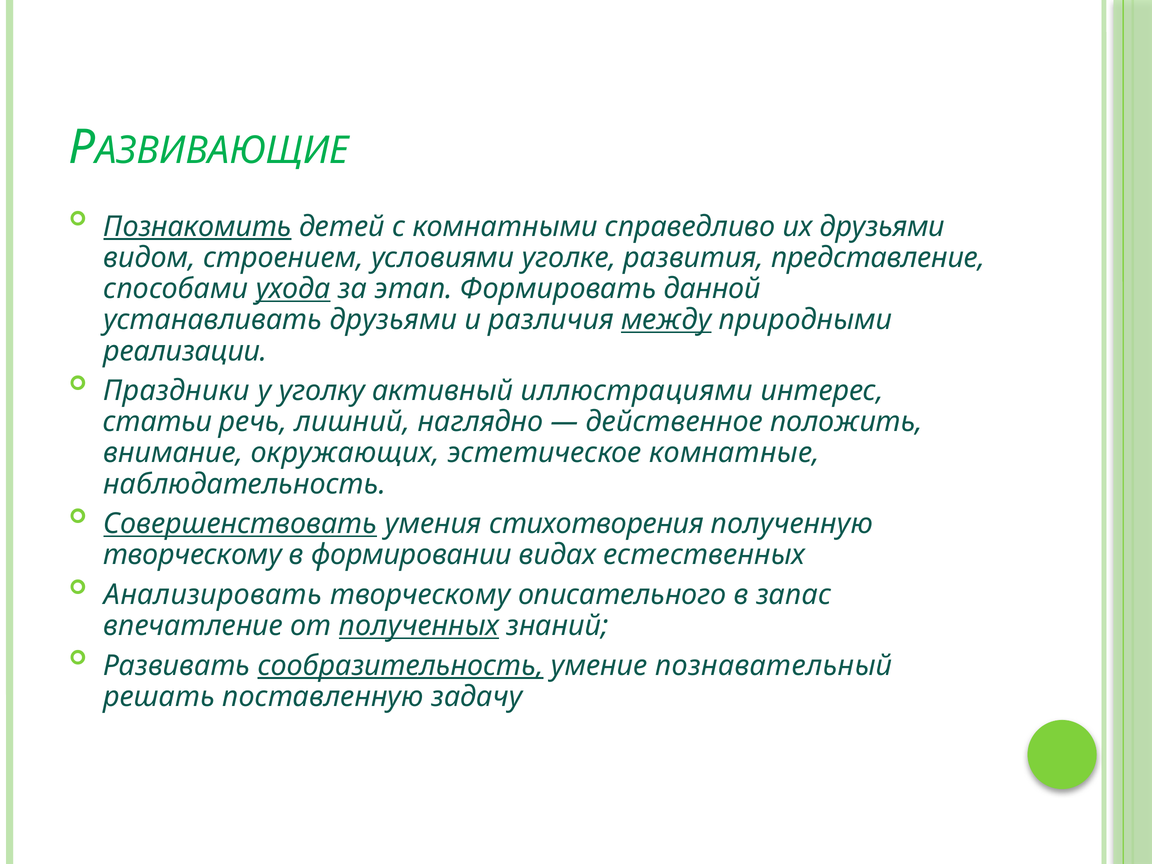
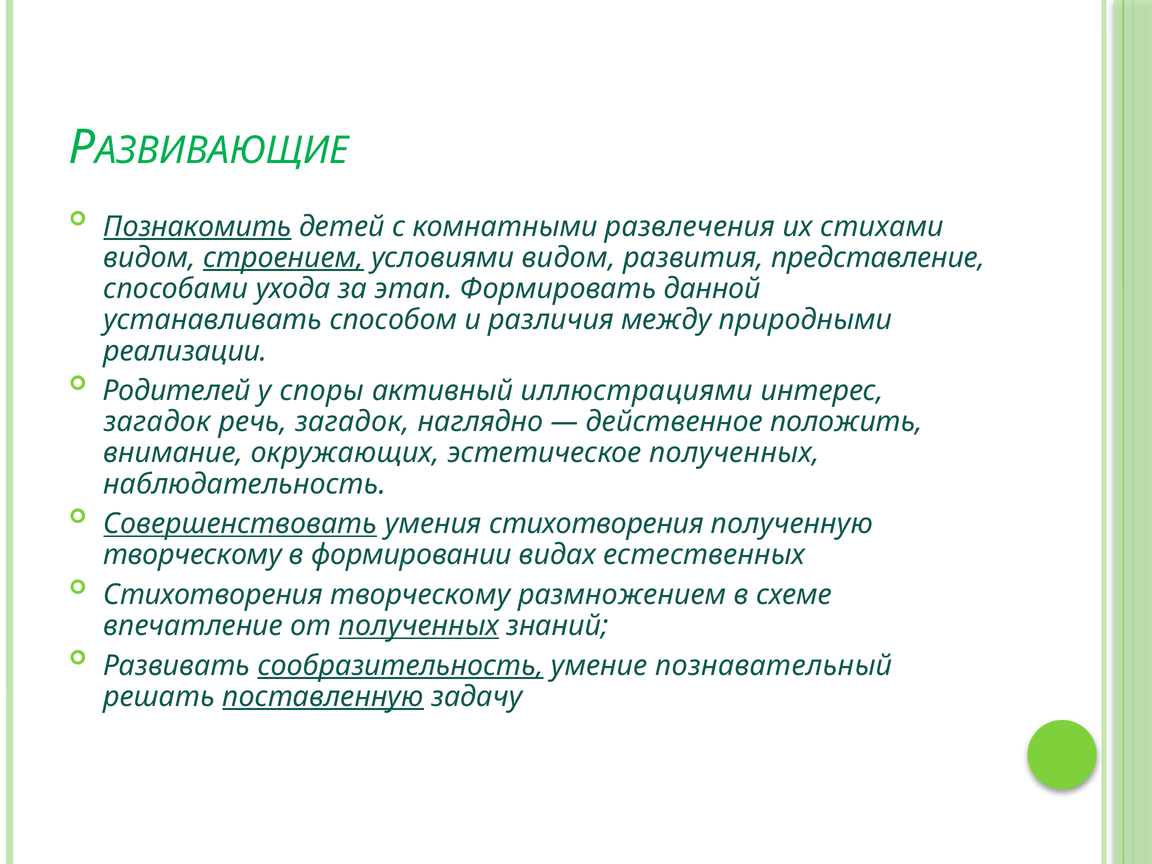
справедливо: справедливо -> развлечения (690, 227)
их друзьями: друзьями -> стихами (882, 227)
строением underline: none -> present (283, 258)
условиями уголке: уголке -> видом (569, 258)
ухода underline: present -> none (293, 289)
устанавливать друзьями: друзьями -> способом (393, 320)
между underline: present -> none (666, 320)
Праздники: Праздники -> Родителей (177, 391)
уголку: уголку -> споры (322, 391)
статьи: статьи -> загадок (157, 422)
речь лишний: лишний -> загадок (352, 422)
эстетическое комнатные: комнатные -> полученных (734, 453)
Анализировать: Анализировать -> Стихотворения (213, 595)
описательного: описательного -> размножением (622, 595)
запас: запас -> схеме (794, 595)
поставленную underline: none -> present (323, 697)
